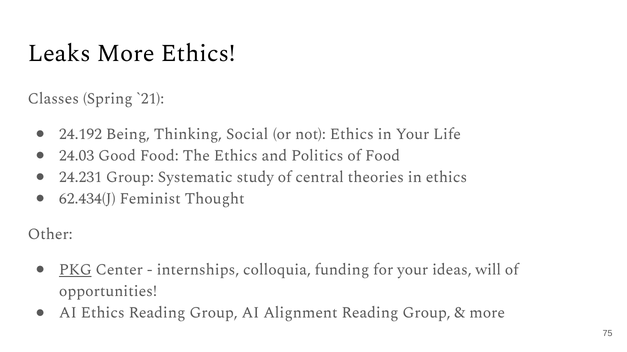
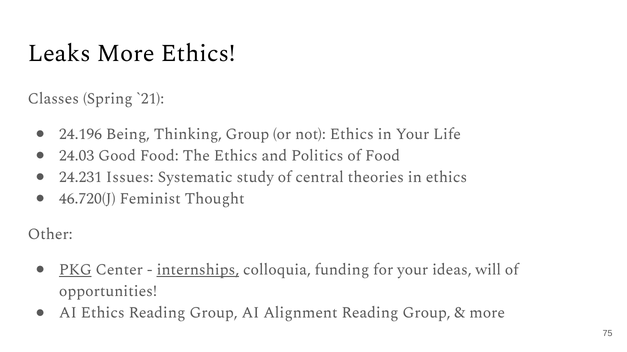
24.192: 24.192 -> 24.196 (81, 134)
Thinking Social: Social -> Group (247, 134)
24.231 Group: Group -> Issues (130, 177)
62.434(J: 62.434(J -> 46.720(J (87, 199)
internships underline: none -> present (198, 270)
